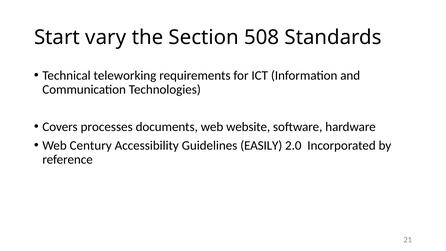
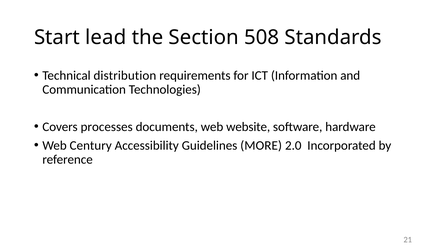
vary: vary -> lead (106, 37)
teleworking: teleworking -> distribution (125, 75)
EASILY: EASILY -> MORE (261, 145)
